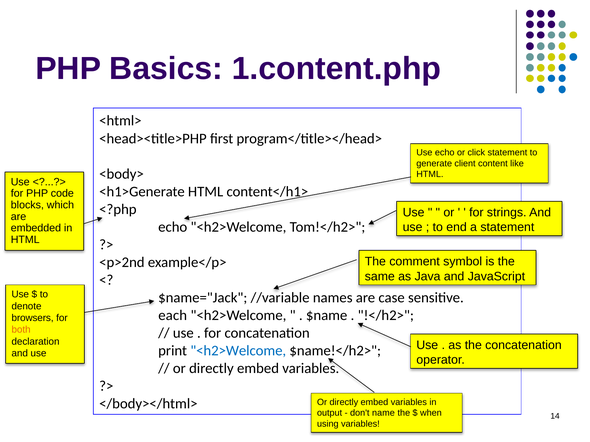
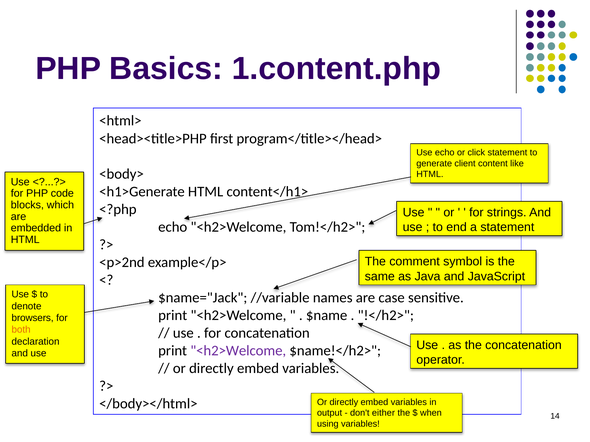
each: each -> print (173, 316)
<h2>Welcome colour: blue -> purple (238, 351)
name: name -> either (383, 413)
